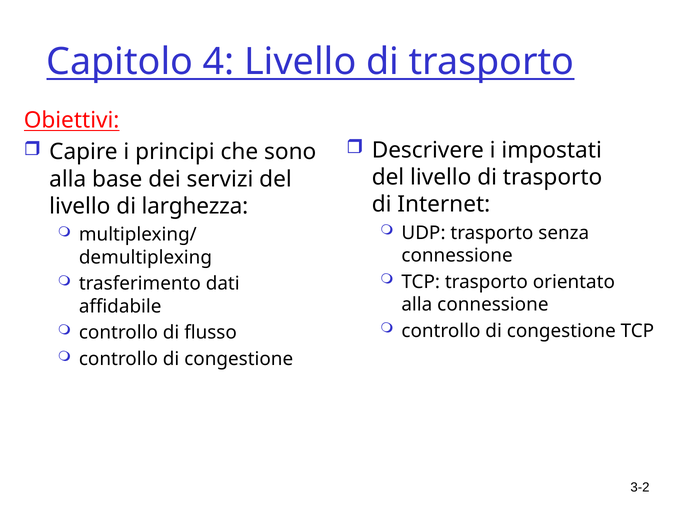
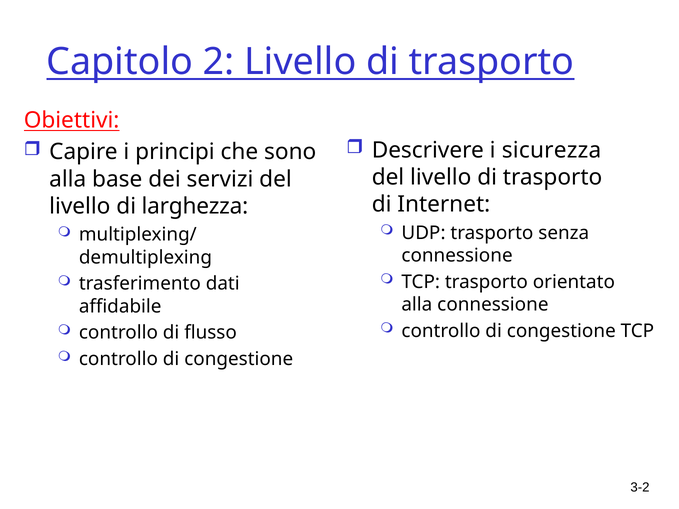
4: 4 -> 2 (219, 62)
impostati: impostati -> sicurezza (552, 150)
